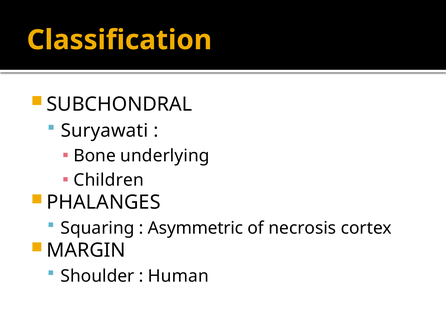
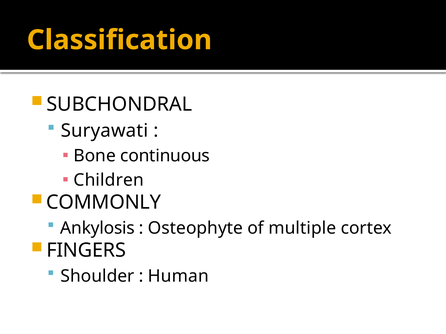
underlying: underlying -> continuous (165, 156)
PHALANGES: PHALANGES -> COMMONLY (104, 203)
Squaring: Squaring -> Ankylosis (98, 228)
Asymmetric: Asymmetric -> Osteophyte (195, 228)
necrosis: necrosis -> multiple (302, 228)
MARGIN: MARGIN -> FINGERS (86, 251)
